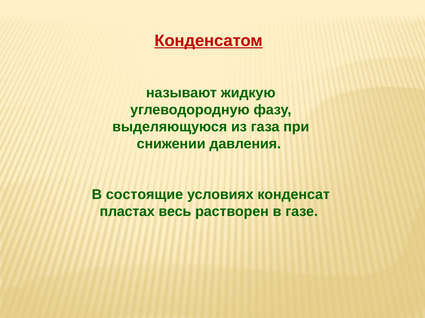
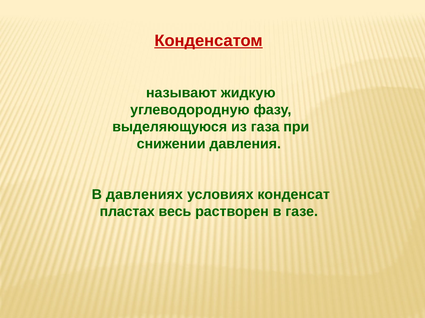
состоящие: состоящие -> давлениях (144, 195)
